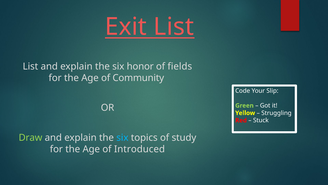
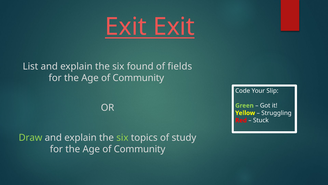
Exit List: List -> Exit (174, 27)
honor: honor -> found (140, 66)
six colour: light blue -> light green (122, 137)
Introduced: Introduced -> Community (140, 149)
